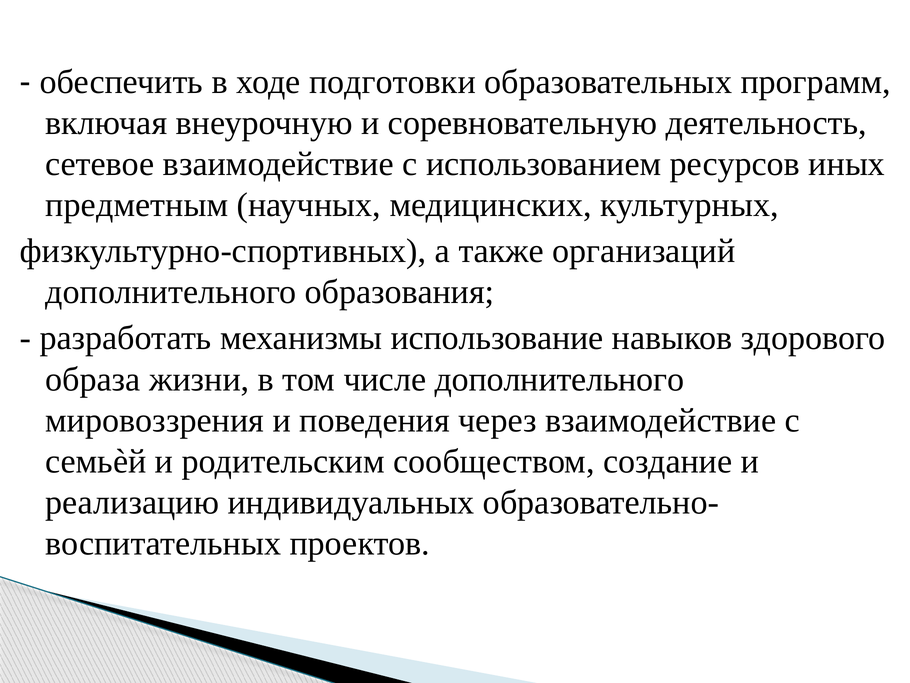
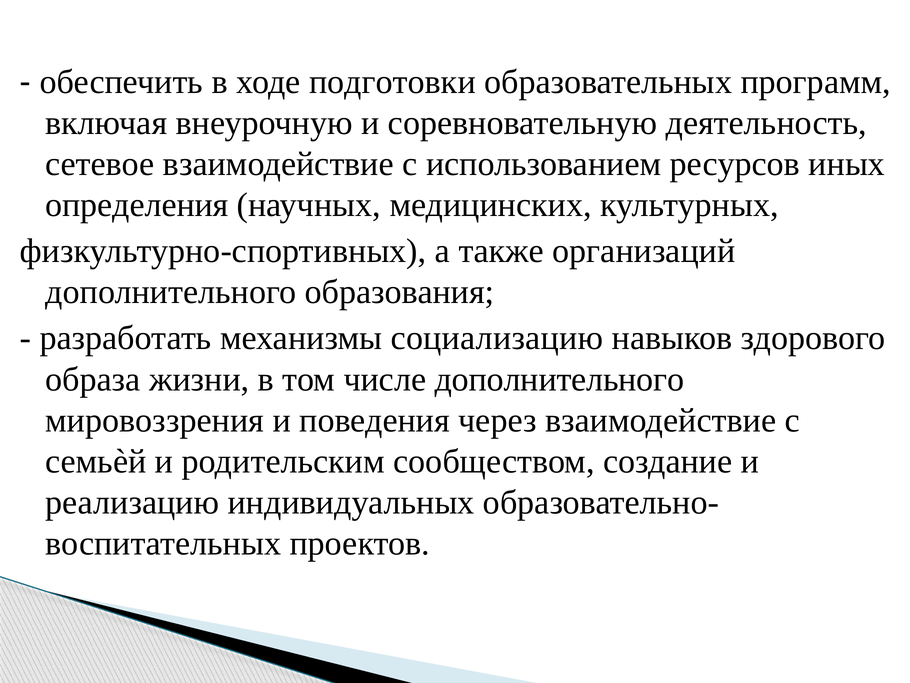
предметным: предметным -> определения (137, 205)
использование: использование -> социализацию (497, 338)
